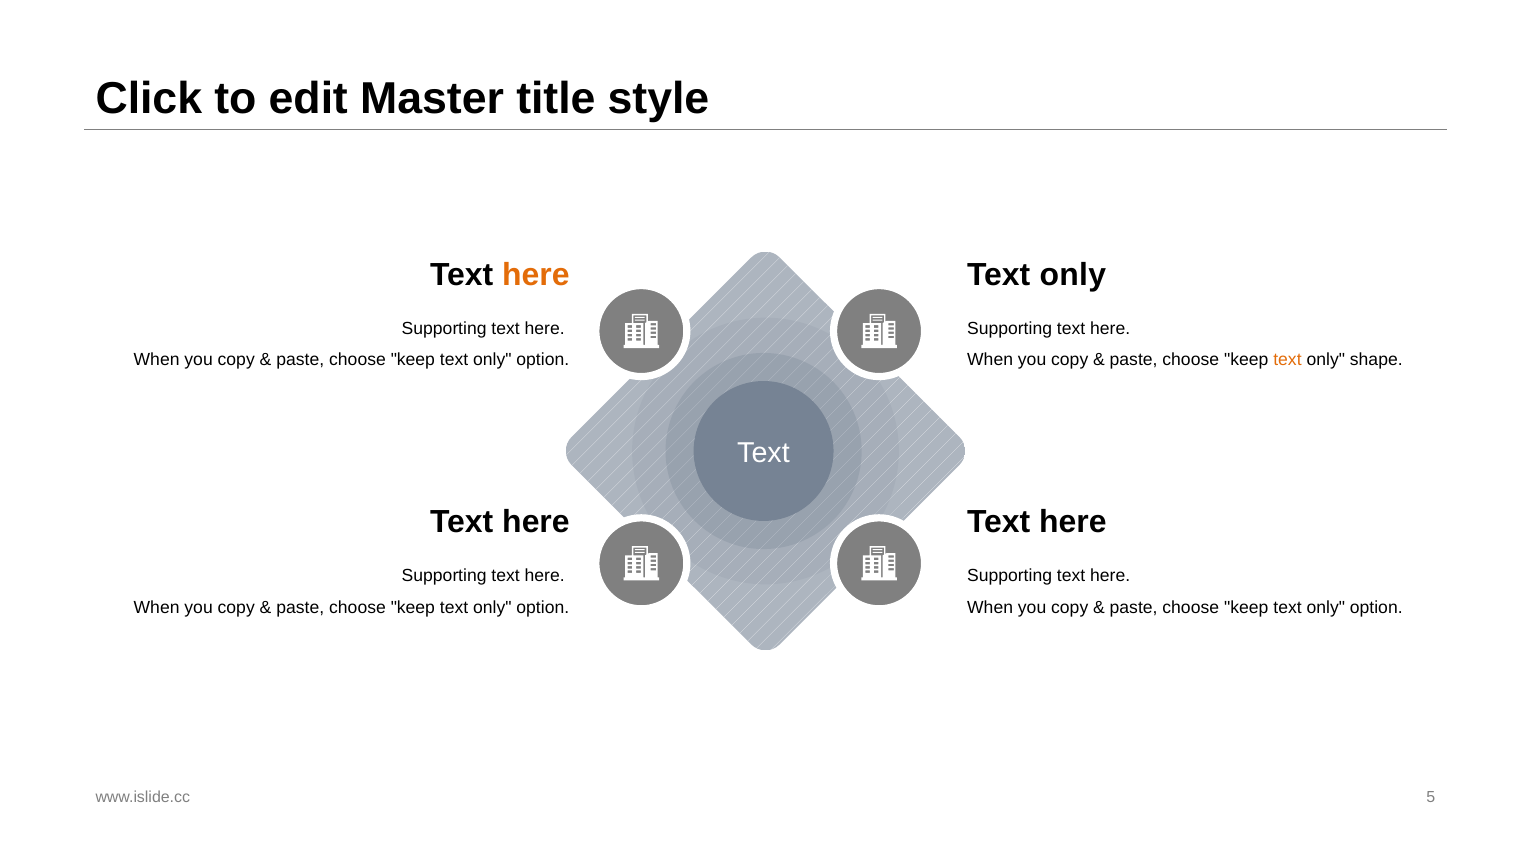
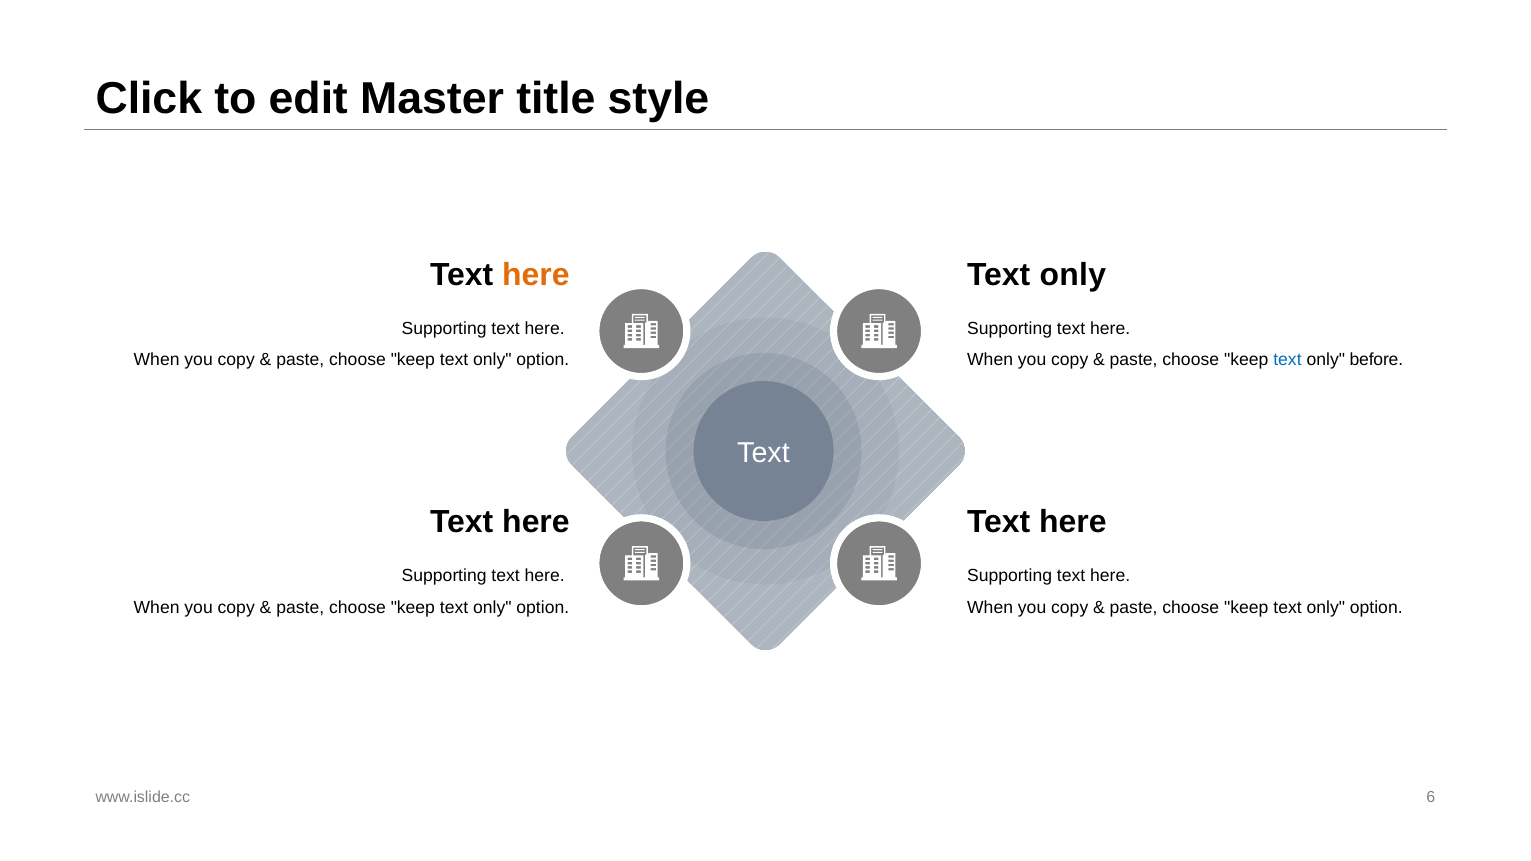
text colour: orange -> blue (1287, 360)
shape: shape -> before (1376, 360)
5: 5 -> 6 (1431, 798)
